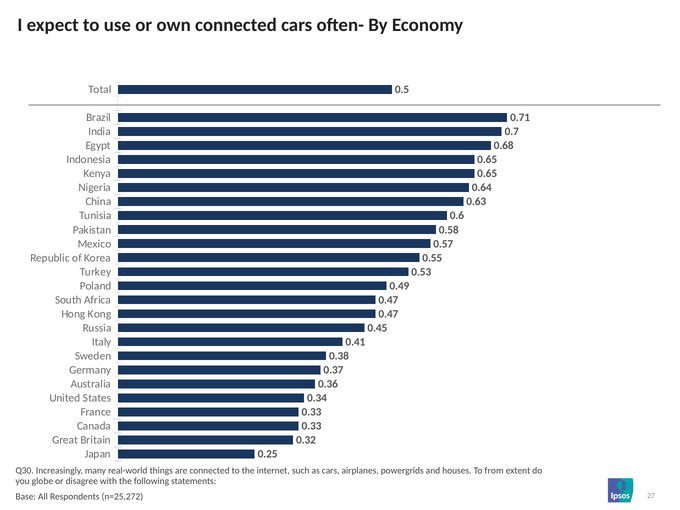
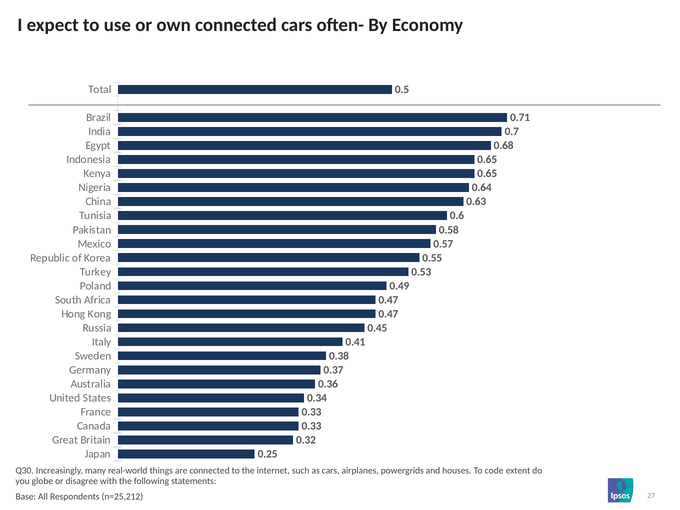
from: from -> code (494, 470)
n=25,272: n=25,272 -> n=25,212 (122, 497)
